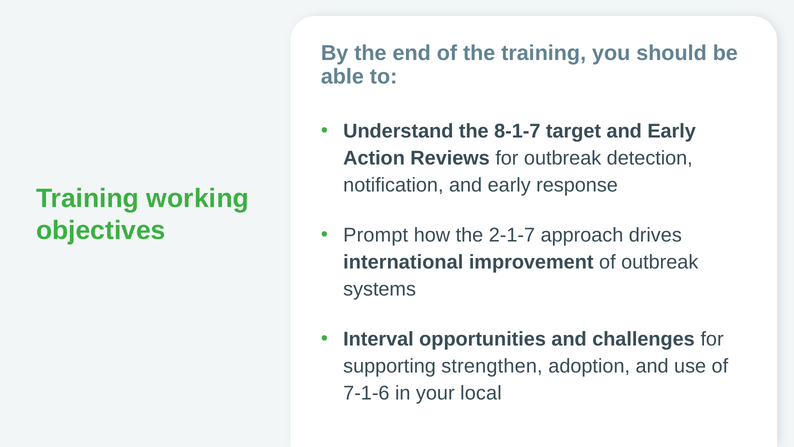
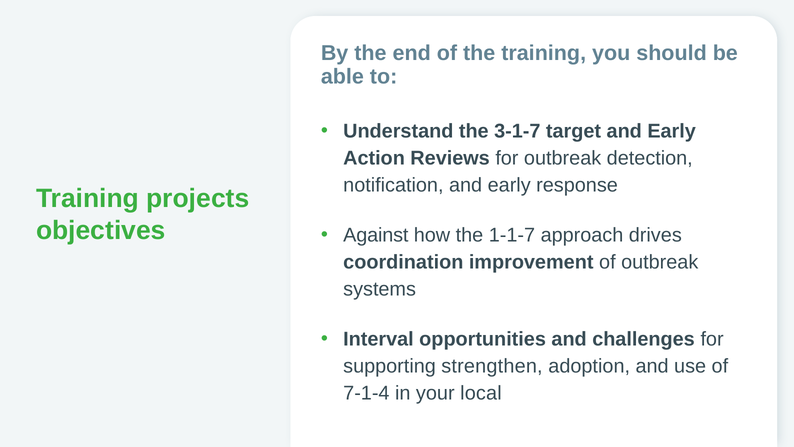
8-1-7: 8-1-7 -> 3-1-7 (517, 131)
working: working -> projects (198, 198)
Prompt: Prompt -> Against (376, 235)
2-1-7: 2-1-7 -> 1-1-7 (512, 235)
international: international -> coordination (403, 262)
7-1-6: 7-1-6 -> 7-1-4 (366, 393)
